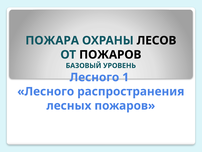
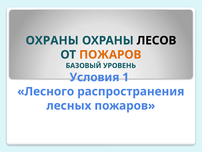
ПОЖАРА: ПОЖАРА -> ОХРАНЫ (52, 40)
ПОЖАРОВ colour: black -> orange (110, 55)
Лесного: Лесного -> Условия (94, 77)
